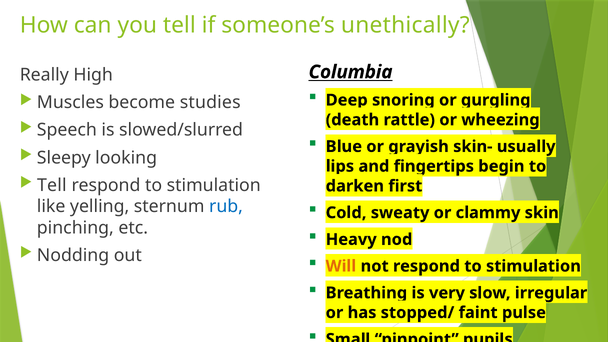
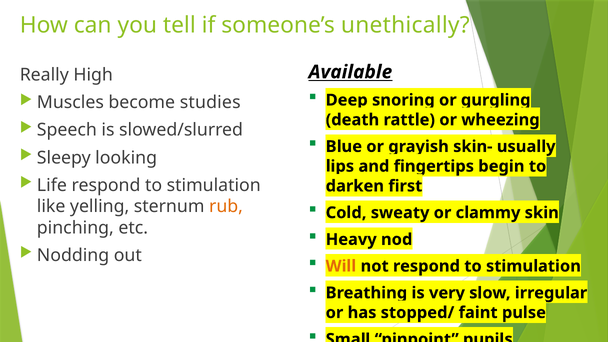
Columbia: Columbia -> Available (350, 72)
Tell: Tell -> Life (52, 185)
rub colour: blue -> orange (226, 206)
